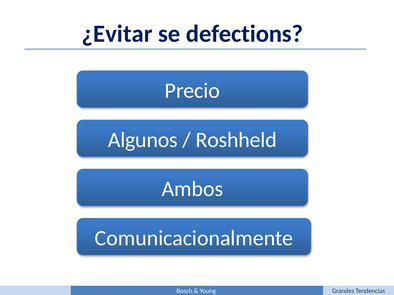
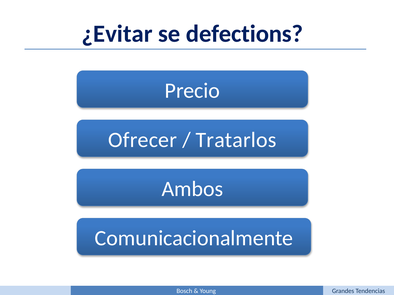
Algunos: Algunos -> Ofrecer (143, 140)
Roshheld: Roshheld -> Tratarlos (236, 140)
